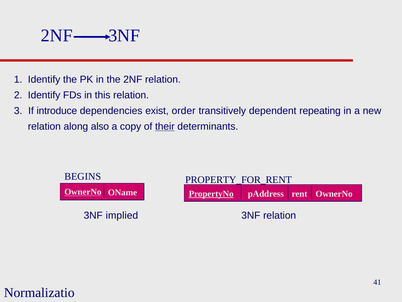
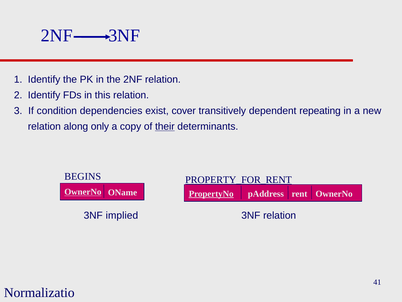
introduce: introduce -> condition (57, 111)
order: order -> cover (184, 111)
also: also -> only (100, 126)
PROPERTY_FOR_RENT underline: none -> present (238, 180)
